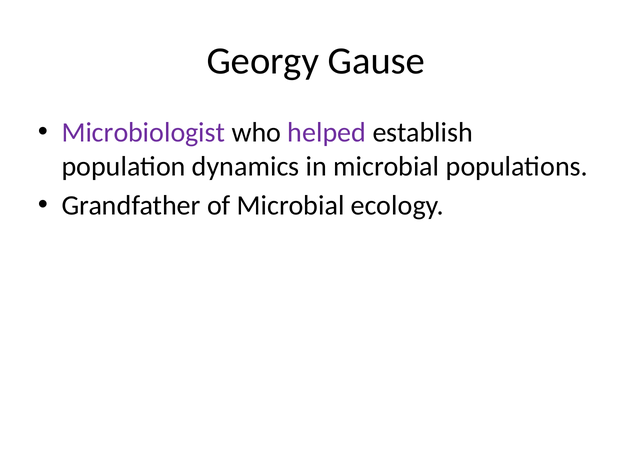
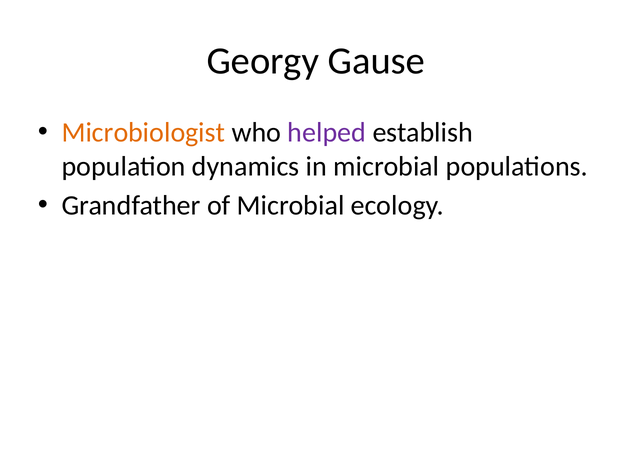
Microbiologist colour: purple -> orange (143, 133)
